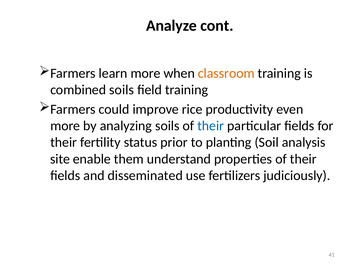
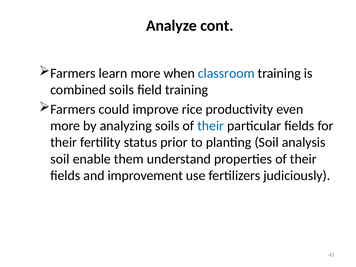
classroom colour: orange -> blue (226, 73)
site: site -> soil (60, 159)
disseminated: disseminated -> improvement (145, 176)
